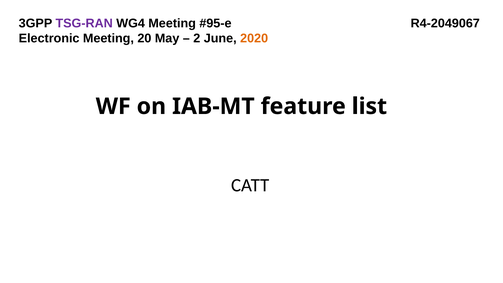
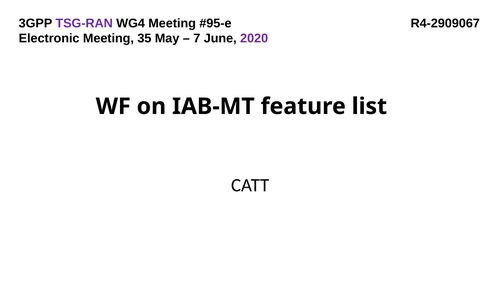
R4-2049067: R4-2049067 -> R4-2909067 (445, 23)
20: 20 -> 35 (144, 38)
2: 2 -> 7 (197, 38)
2020 colour: orange -> purple (254, 38)
